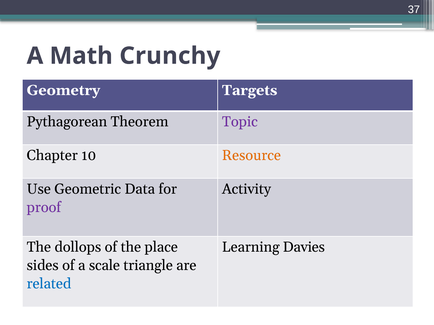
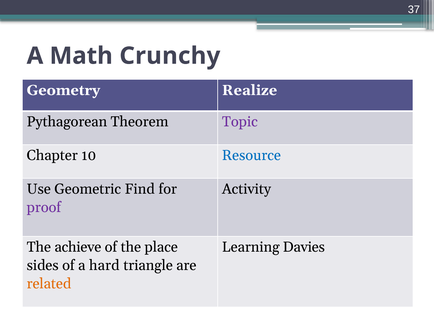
Targets: Targets -> Realize (250, 90)
Resource colour: orange -> blue (251, 156)
Data: Data -> Find (140, 189)
dollops: dollops -> achieve (78, 248)
scale: scale -> hard (104, 266)
related colour: blue -> orange (49, 284)
